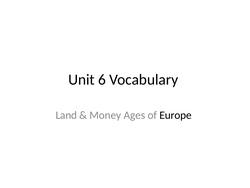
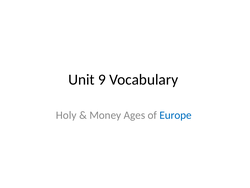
6: 6 -> 9 (102, 79)
Land: Land -> Holy (66, 115)
Europe colour: black -> blue (176, 115)
